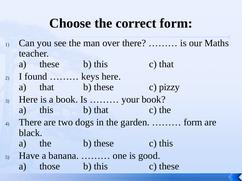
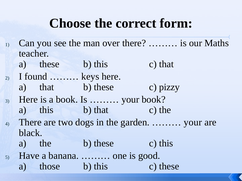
form: form -> your (193, 123)
